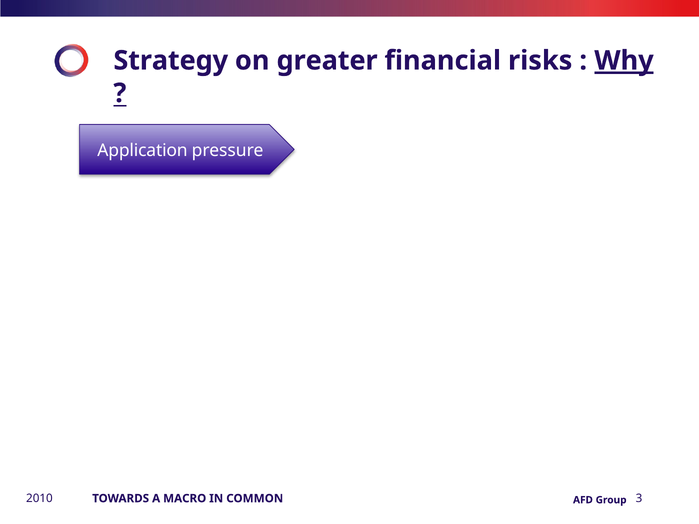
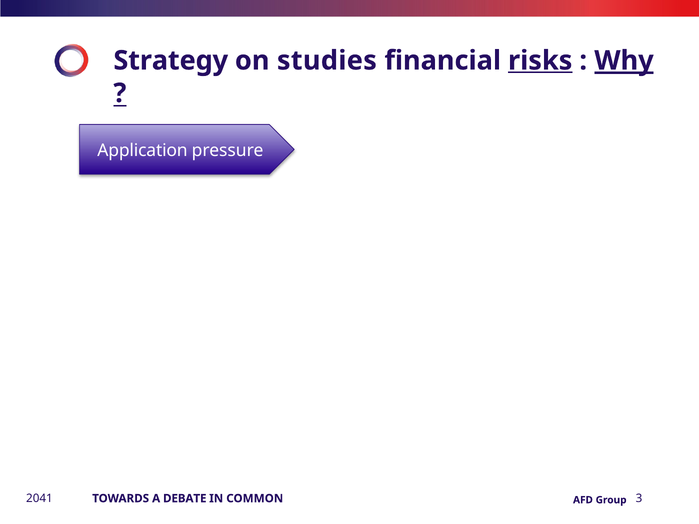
greater: greater -> studies (327, 61)
risks underline: none -> present (540, 61)
2010: 2010 -> 2041 (39, 499)
MACRO: MACRO -> DEBATE (185, 499)
